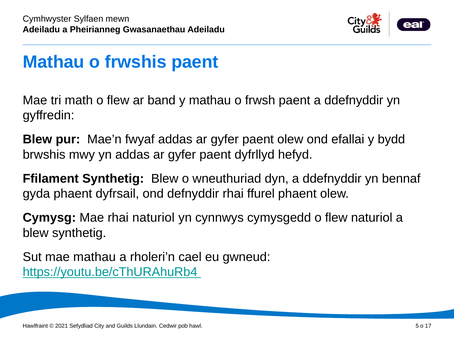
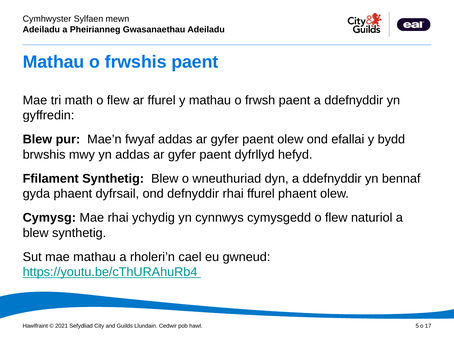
ar band: band -> ffurel (162, 100)
rhai naturiol: naturiol -> ychydig (154, 217)
